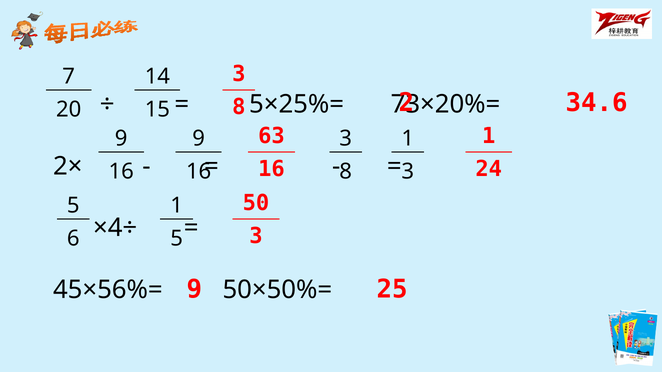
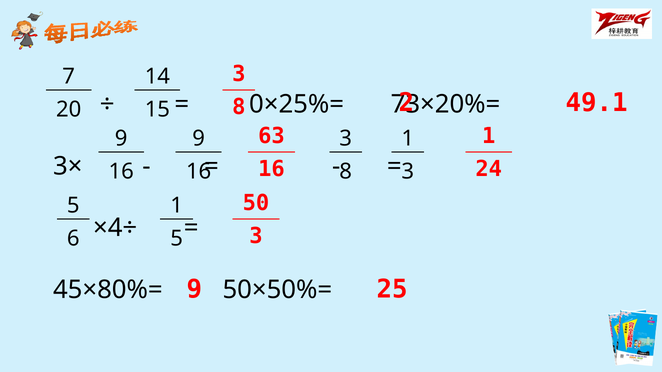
34.6: 34.6 -> 49.1 (597, 103)
5×25%=: 5×25%= -> 0×25%= (297, 105)
2×: 2× -> 3× (68, 166)
45×56%=: 45×56%= -> 45×80%= (108, 290)
